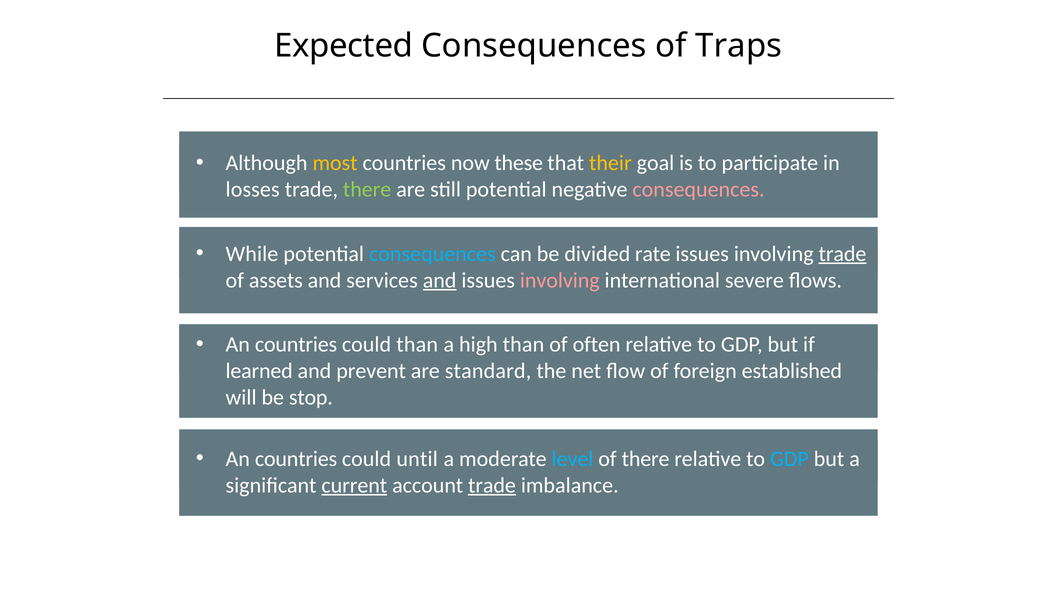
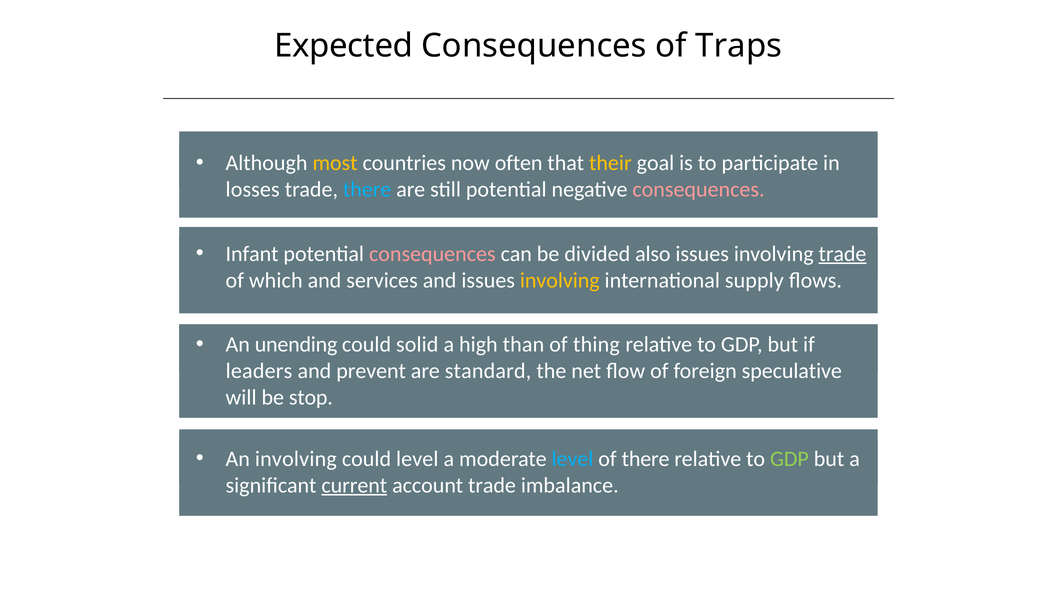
these: these -> often (519, 163)
there colour: light green -> light blue (367, 189)
While: While -> Infant (252, 254)
consequences colour: light blue -> pink (432, 254)
rate: rate -> also (653, 254)
assets: assets -> which (276, 280)
and underline: present -> none (440, 280)
involving colour: pink -> yellow (560, 280)
severe: severe -> supply (754, 280)
countries: countries -> unending (296, 344)
could than: than -> solid (417, 344)
often: often -> thing (596, 344)
learned: learned -> leaders (259, 371)
established: established -> speculative (792, 371)
countries: countries -> involving (296, 459)
could until: until -> level (417, 459)
GDP colour: light blue -> light green (789, 459)
trade underline: present -> none (492, 485)
